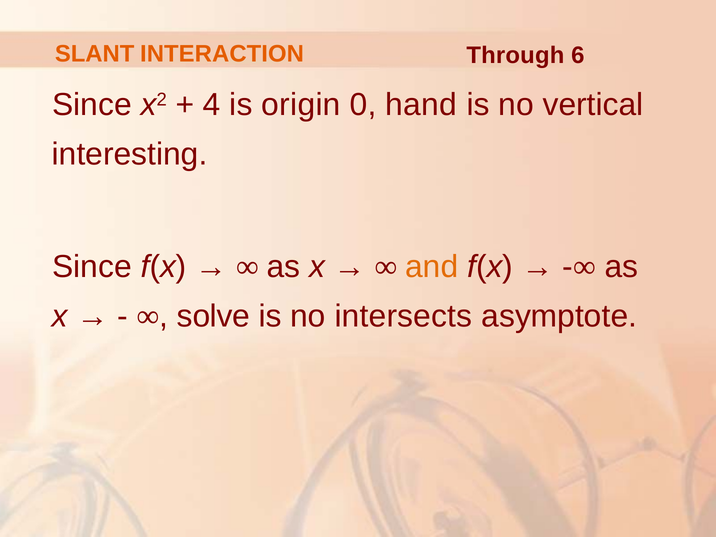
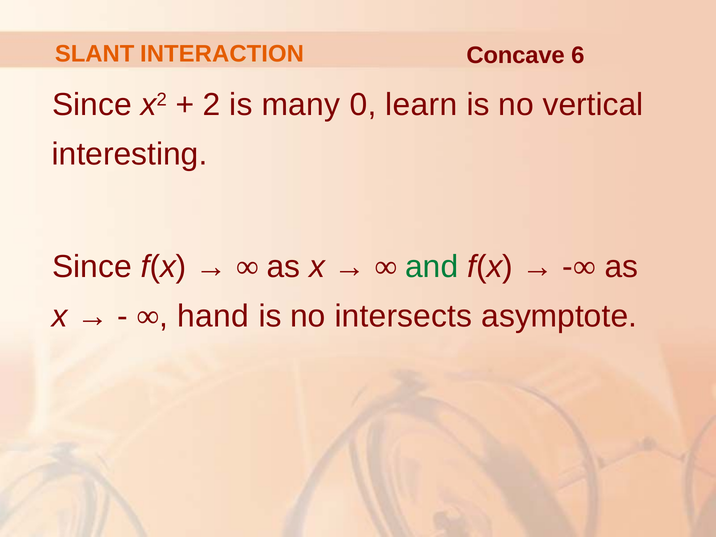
Through: Through -> Concave (516, 55)
4: 4 -> 2 (212, 105)
origin: origin -> many (301, 105)
hand: hand -> learn (421, 105)
and colour: orange -> green (432, 267)
solve: solve -> hand (213, 316)
